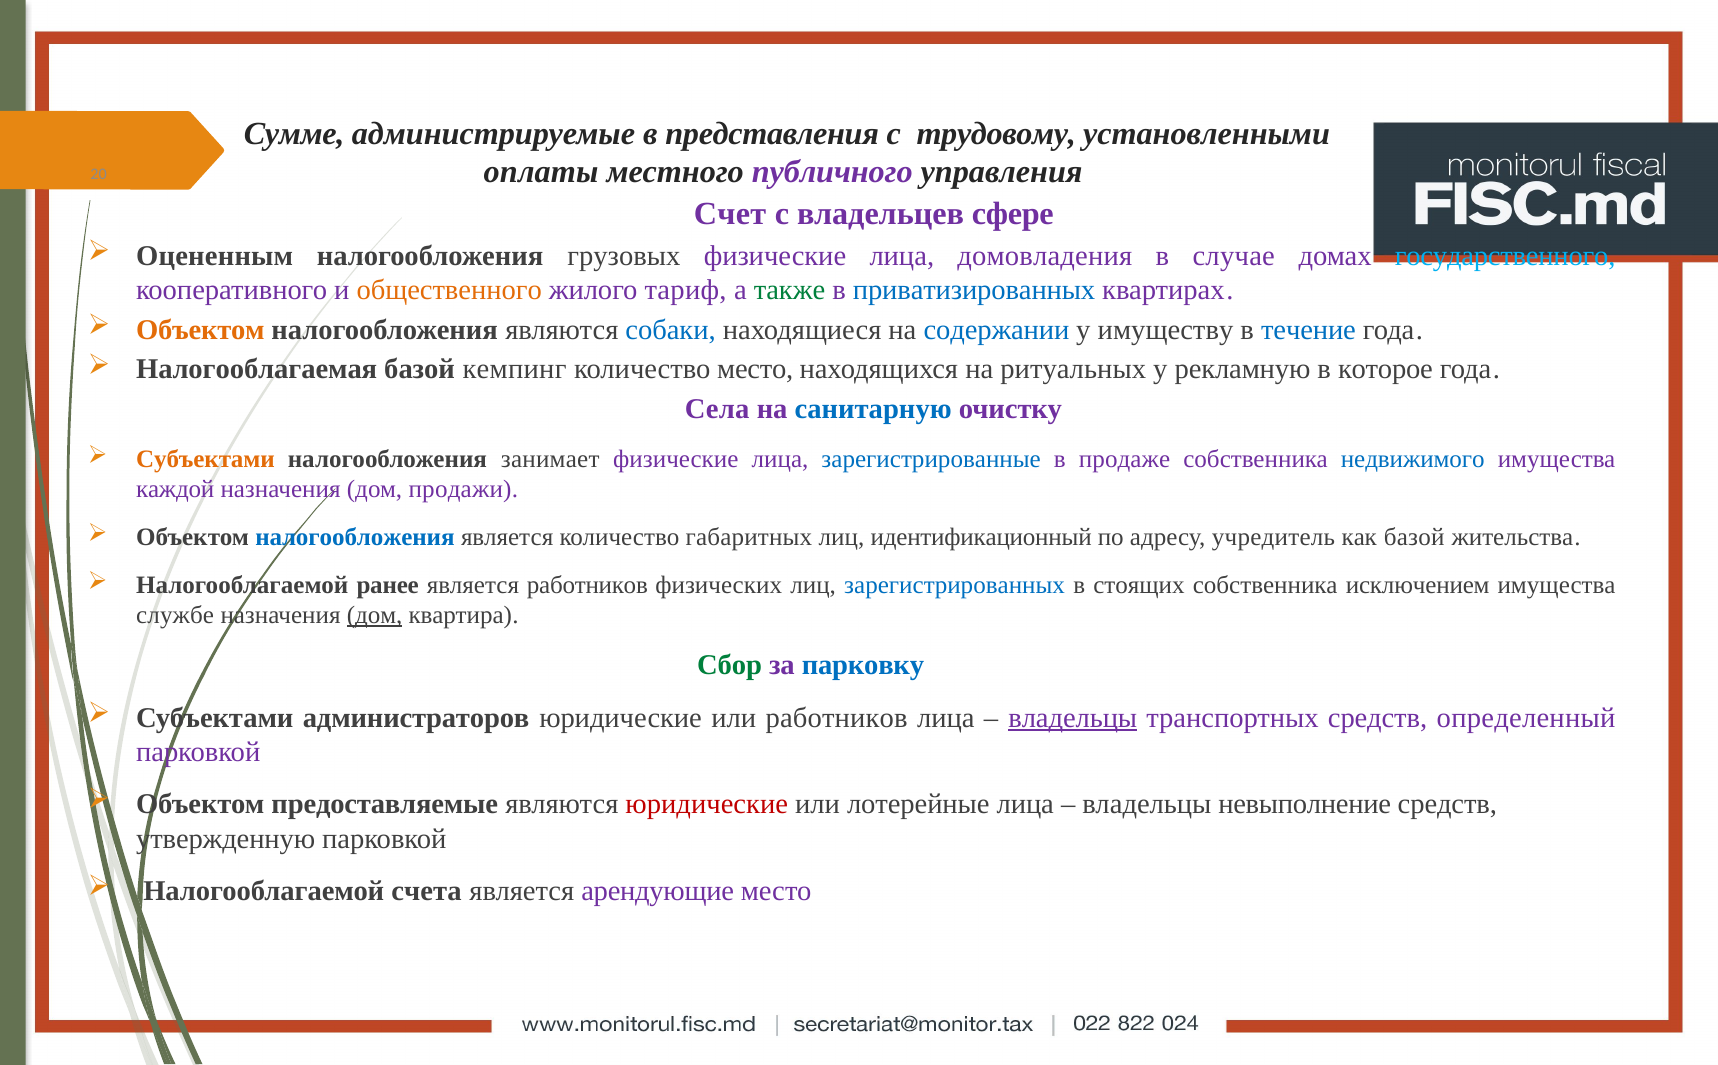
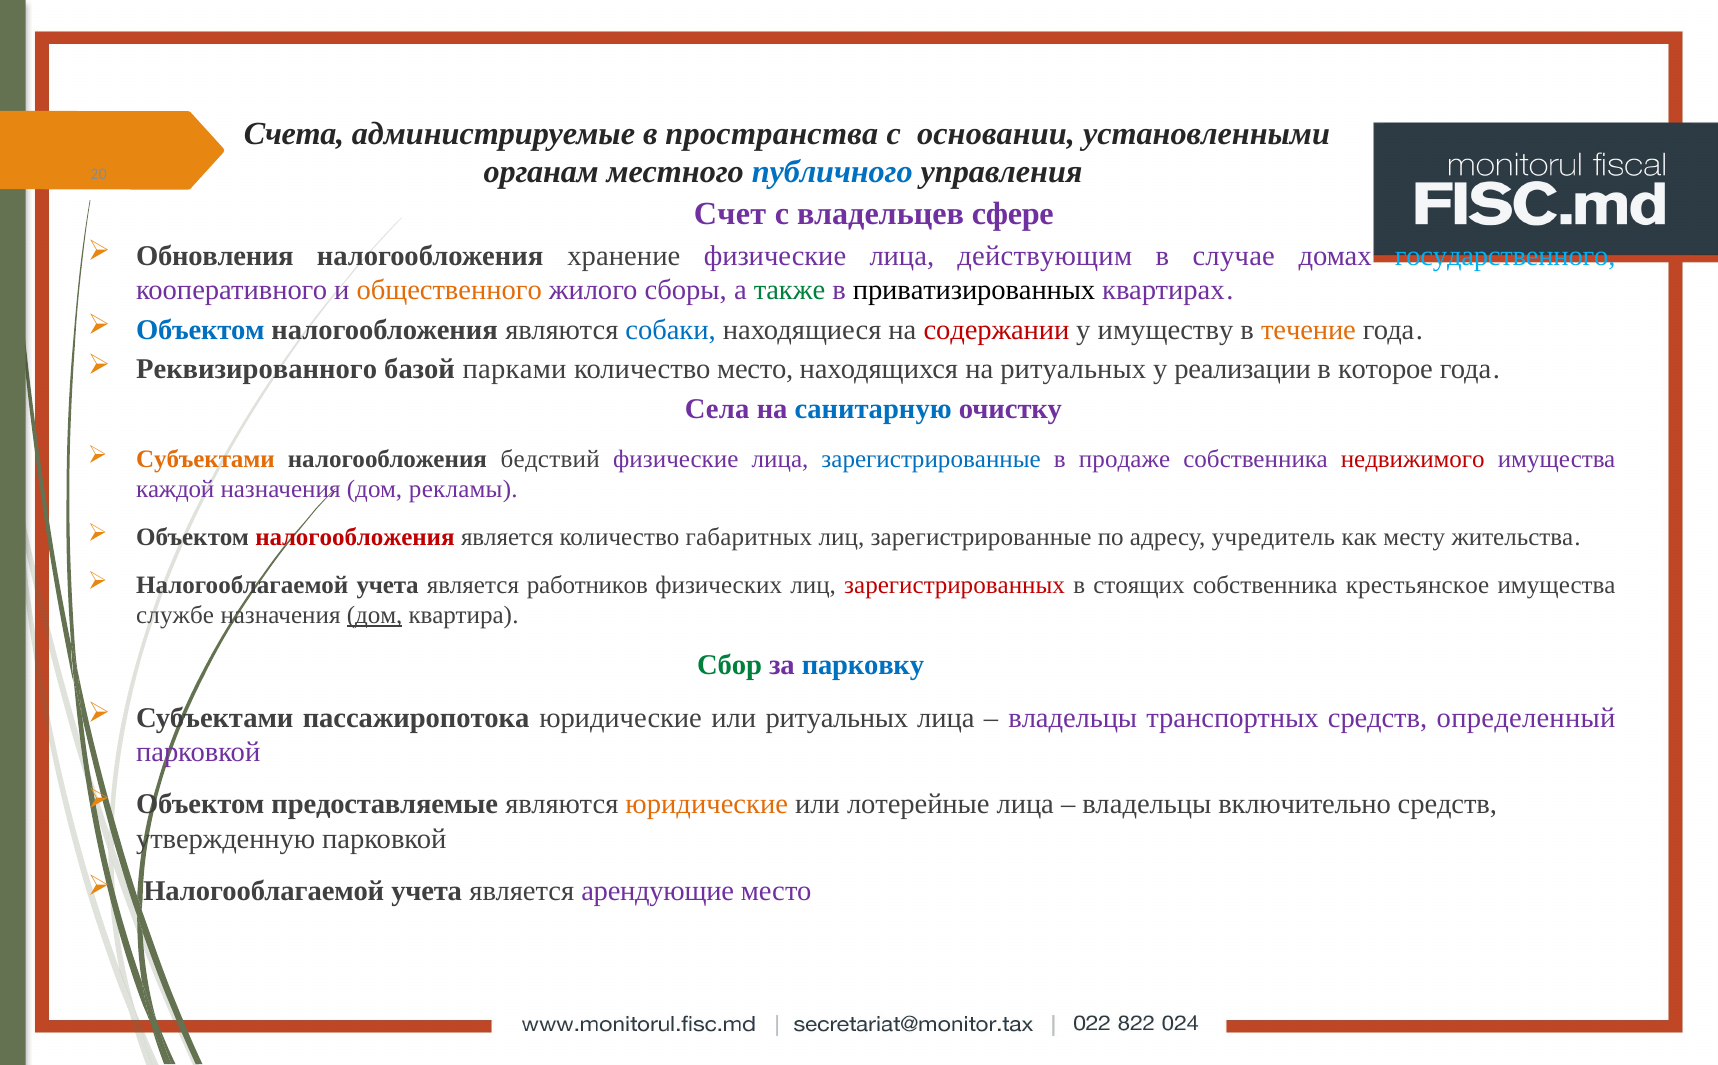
Сумме: Сумме -> Счета (294, 133)
представления: представления -> пространства (772, 133)
трудовому: трудовому -> основании (996, 133)
оплаты: оплаты -> органам (541, 172)
публичного colour: purple -> blue (832, 172)
Оцененным: Оцененным -> Обновления (215, 256)
грузовых: грузовых -> хранение (624, 256)
домовладения: домовладения -> действующим (1045, 256)
тариф: тариф -> сборы (686, 290)
приватизированных colour: blue -> black (974, 290)
Объектом colour: orange -> blue (200, 330)
содержании colour: blue -> red (996, 330)
течение colour: blue -> orange (1309, 330)
Налогооблагаемая: Налогооблагаемая -> Реквизированного (257, 369)
кемпинг: кемпинг -> парками (515, 369)
рекламную: рекламную -> реализации (1243, 369)
занимает: занимает -> бедствий (550, 459)
недвижимого colour: blue -> red (1413, 459)
продажи: продажи -> рекламы (463, 489)
налогообложения colour: blue -> red (355, 537)
лиц идентификационный: идентификационный -> зарегистрированные (981, 537)
как базой: базой -> месту (1414, 537)
ранее: ранее -> учета (388, 585)
зарегистрированных colour: blue -> red (955, 585)
исключением: исключением -> крестьянское (1417, 585)
администраторов: администраторов -> пассажиропотока (416, 718)
или работников: работников -> ритуальных (837, 718)
владельцы underline: present -> none (1073, 718)
юридические colour: red -> orange (707, 804)
невыполнение: невыполнение -> включительно (1305, 804)
счета: счета -> учета (427, 891)
